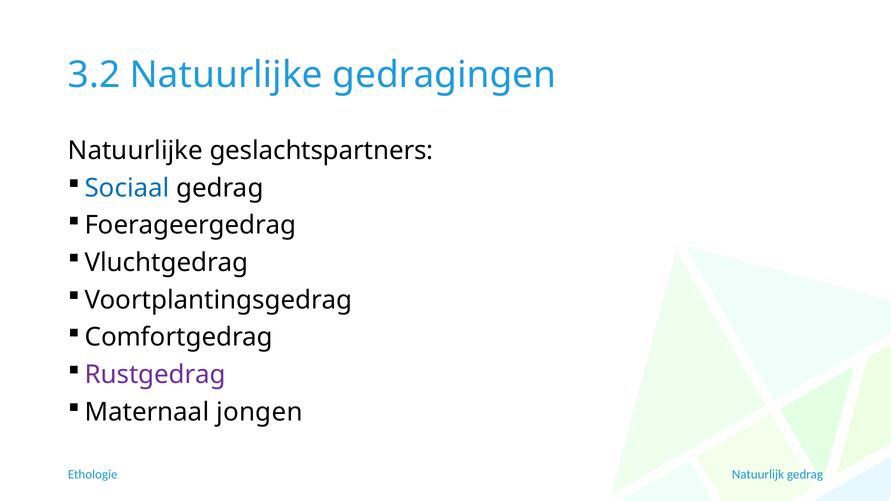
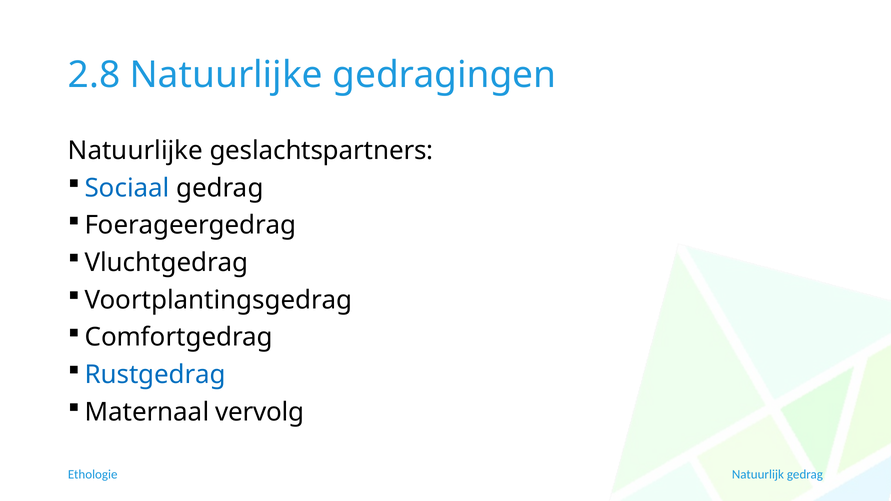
3.2: 3.2 -> 2.8 (94, 75)
Rustgedrag colour: purple -> blue (155, 375)
jongen: jongen -> vervolg (260, 412)
